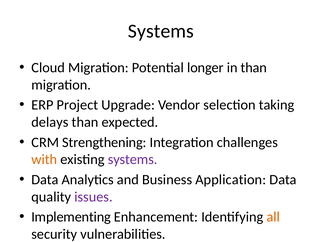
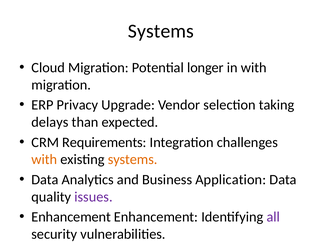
in than: than -> with (254, 68)
Project: Project -> Privacy (77, 105)
Strengthening: Strengthening -> Requirements (104, 142)
systems colour: purple -> orange (133, 159)
Implementing: Implementing -> Enhancement (71, 216)
all colour: orange -> purple (273, 216)
